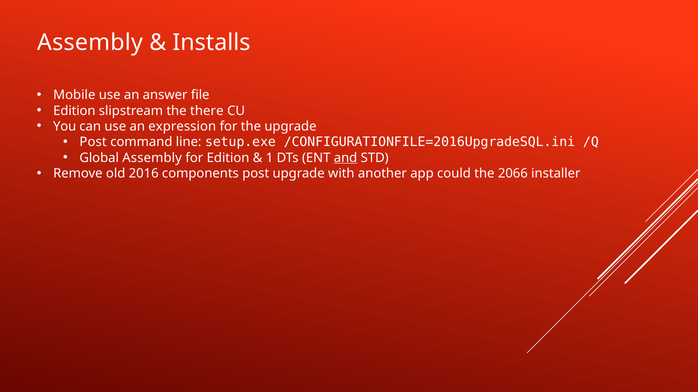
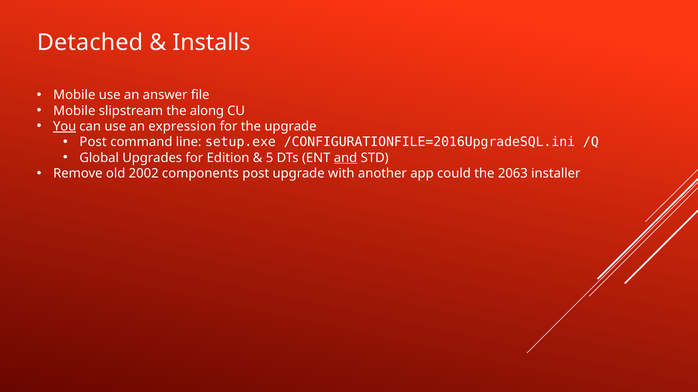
Assembly: Assembly -> Detached (90, 43)
Edition: Edition -> Mobile (74, 111)
there: there -> along (207, 111)
You underline: none -> present (65, 127)
Global Assembly: Assembly -> Upgrades (152, 158)
1: 1 -> 5 (270, 158)
2016: 2016 -> 2002 (144, 174)
2066: 2066 -> 2063 (513, 174)
